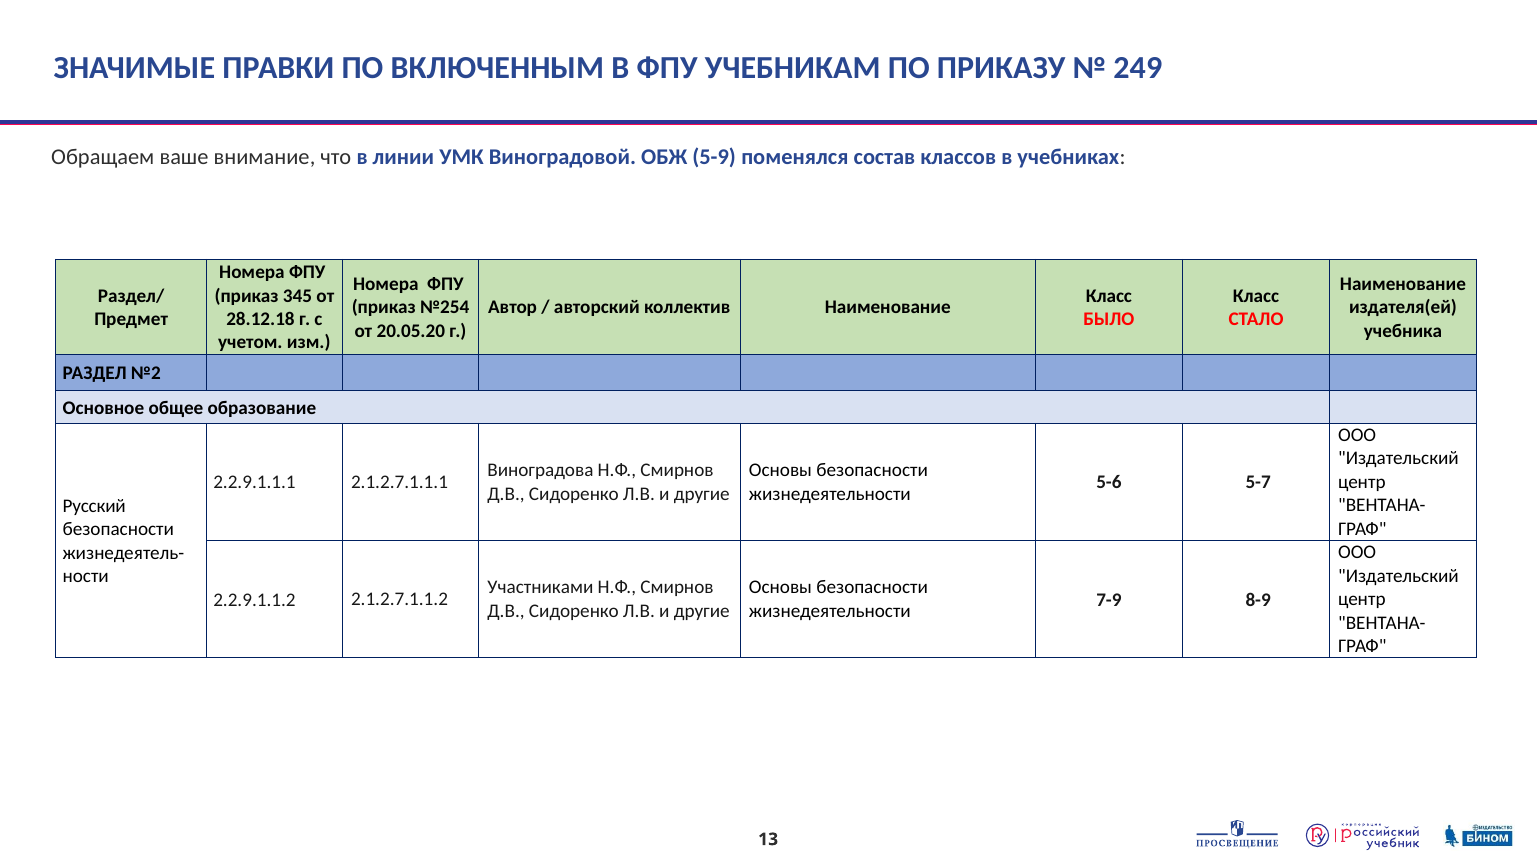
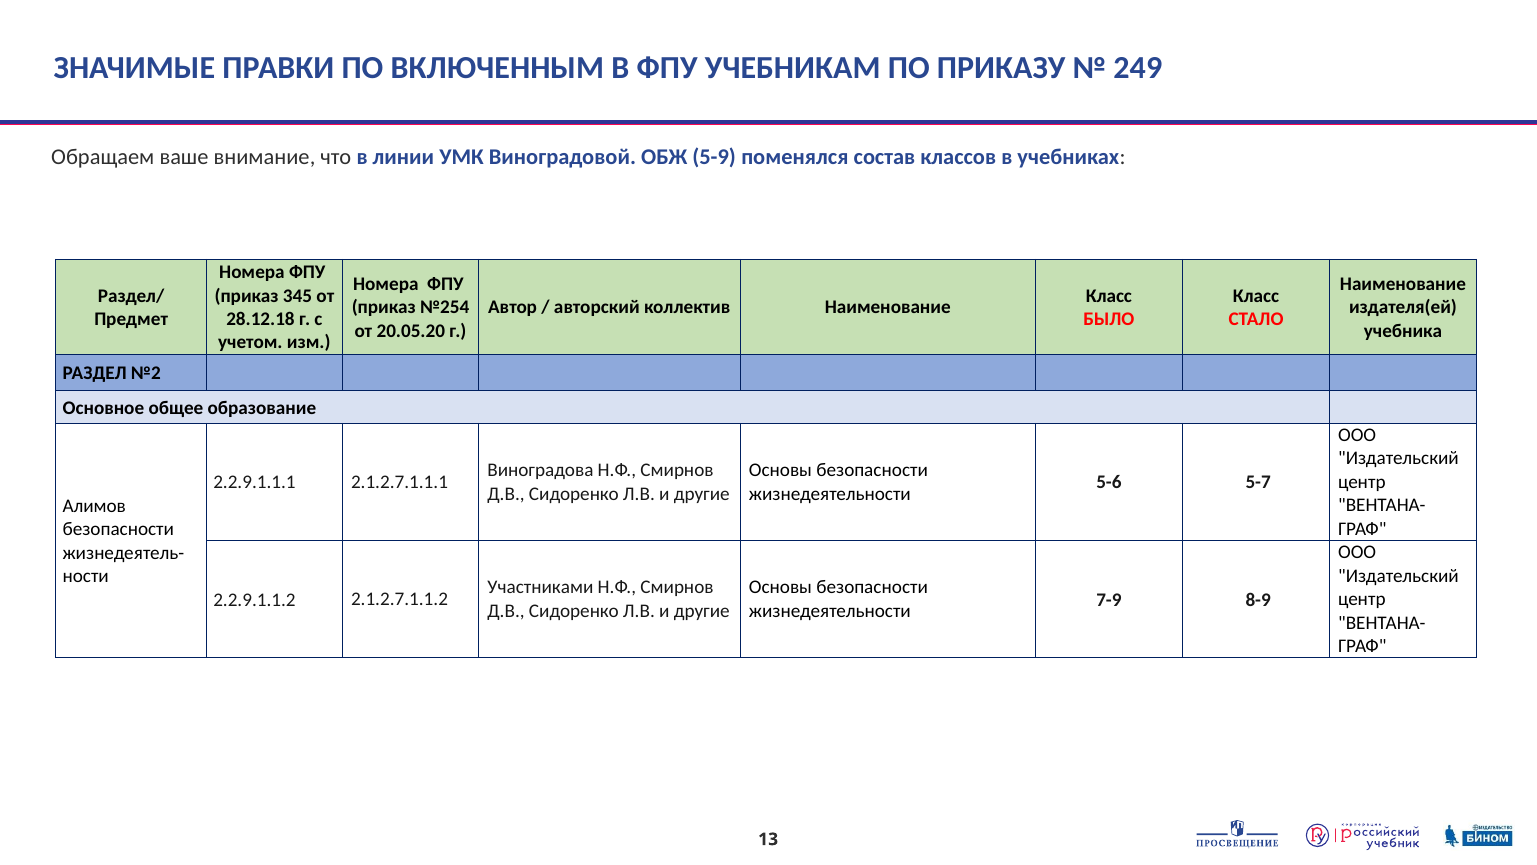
Русский: Русский -> Алимов (94, 506)
